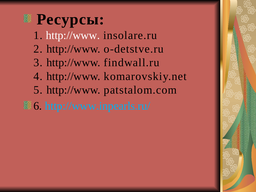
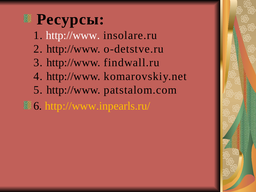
http://www.inpearls.ru/ colour: light blue -> yellow (98, 106)
